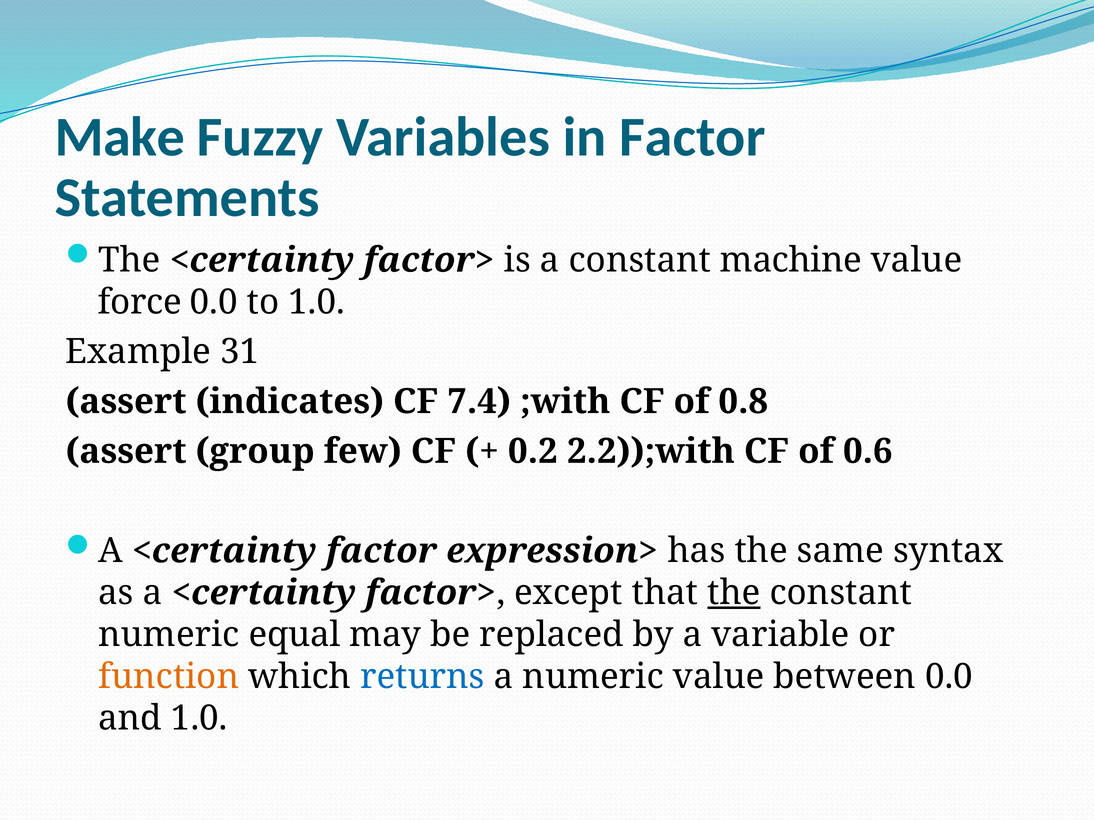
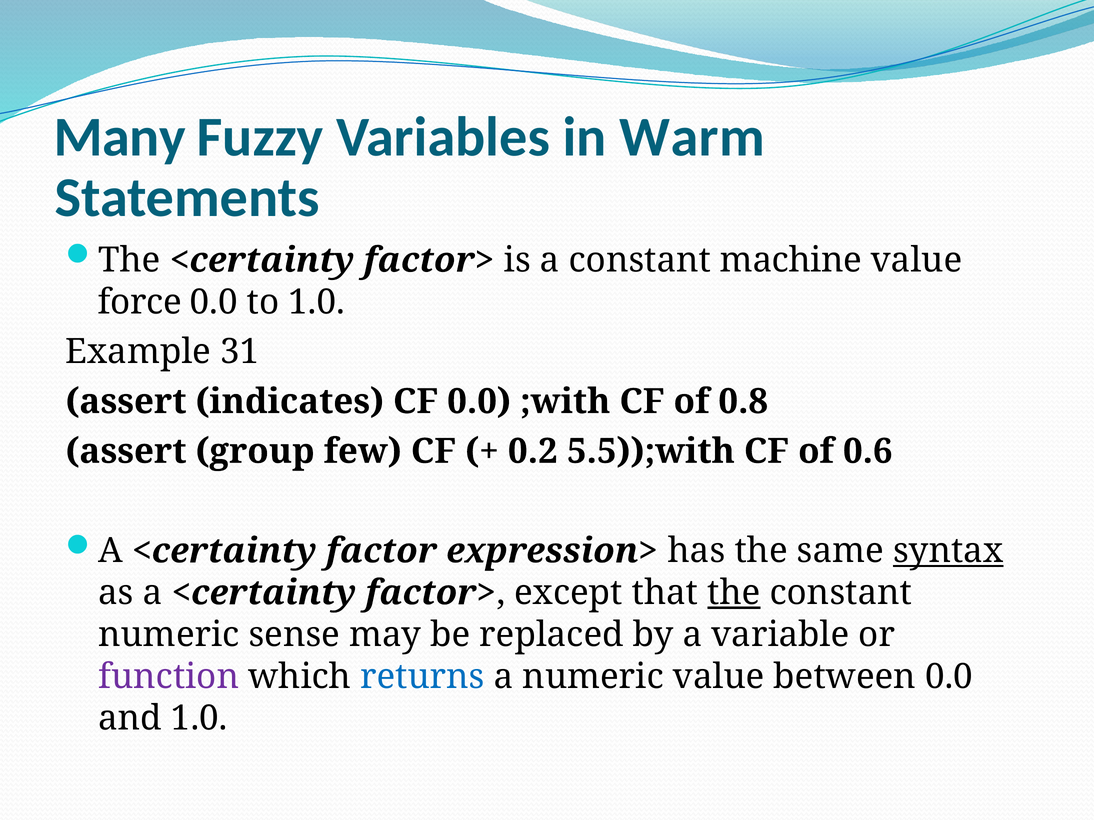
Make: Make -> Many (120, 137)
in Factor: Factor -> Warm (692, 137)
CF 7.4: 7.4 -> 0.0 (479, 402)
2.2));with: 2.2));with -> 5.5));with (651, 452)
syntax underline: none -> present (948, 551)
equal: equal -> sense (294, 635)
function colour: orange -> purple (169, 677)
